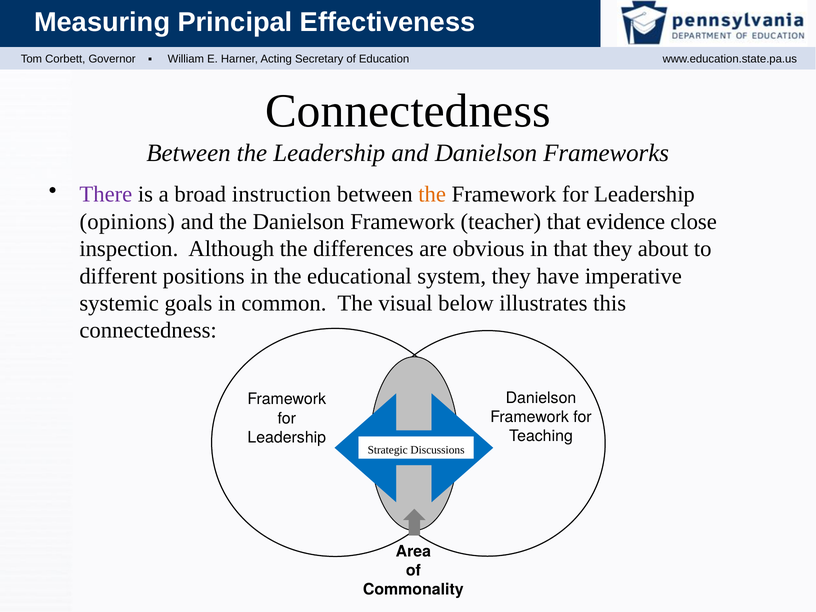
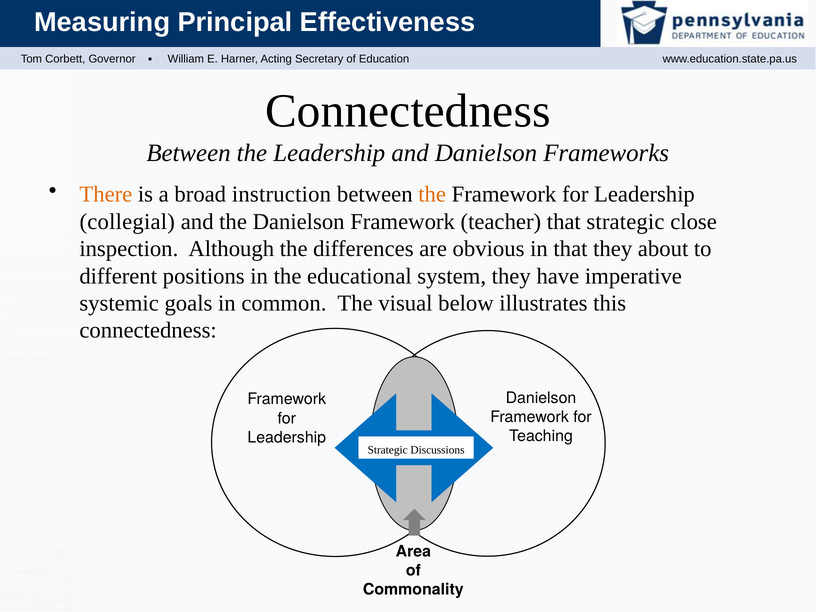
There colour: purple -> orange (106, 194)
opinions: opinions -> collegial (127, 222)
that evidence: evidence -> strategic (625, 222)
